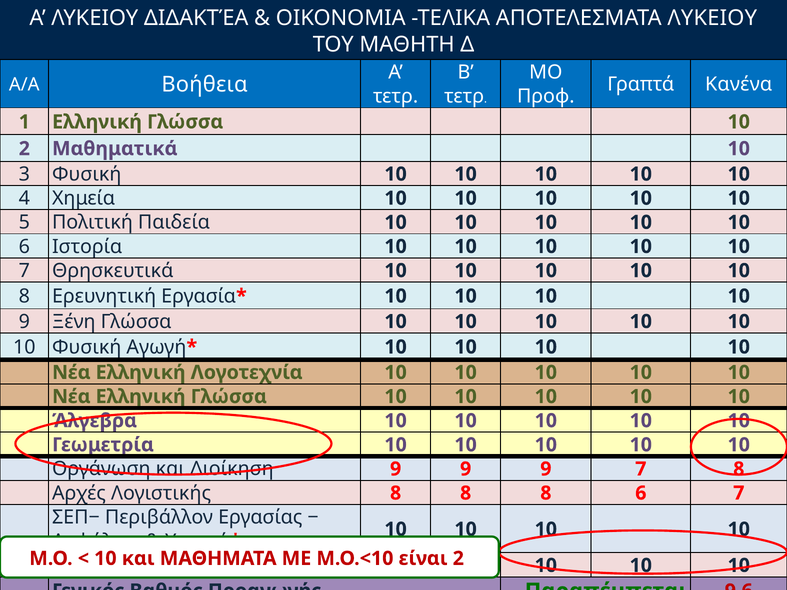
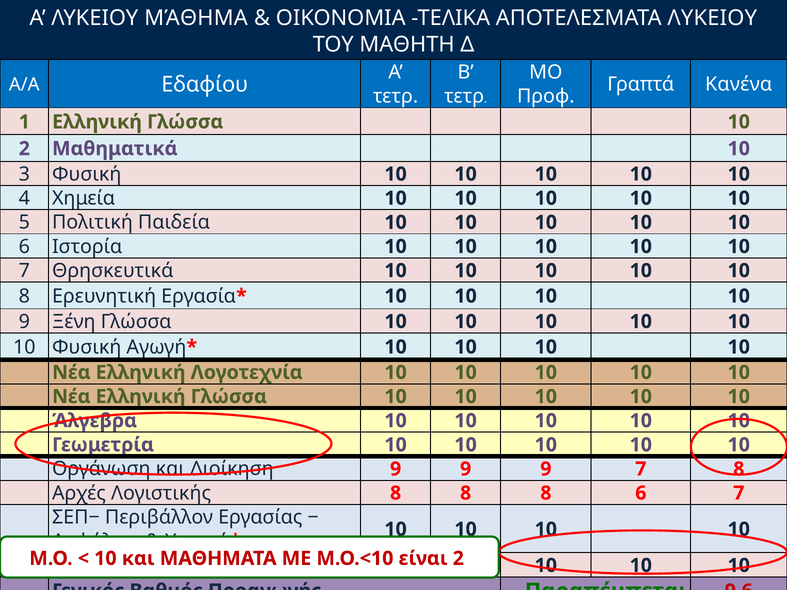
ΔΙΔΑΚΤΈΑ: ΔΙΔΑΚΤΈΑ -> ΜΆΘΗΜΑ (196, 18)
Βοήθεια: Βοήθεια -> Εδαφίου (205, 85)
